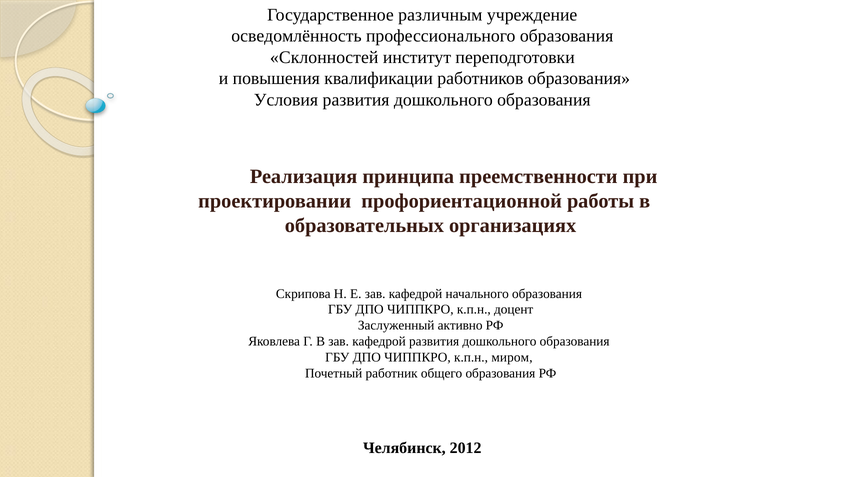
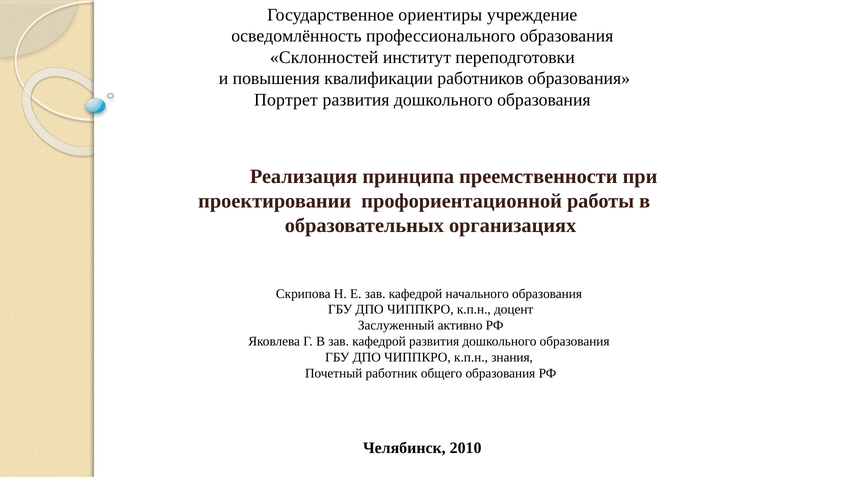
различным: различным -> ориентиры (440, 15)
Условия: Условия -> Портрет (286, 100)
миром: миром -> знания (512, 358)
2012: 2012 -> 2010 (466, 449)
